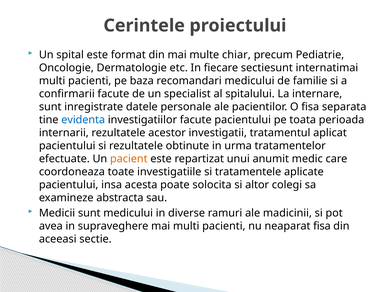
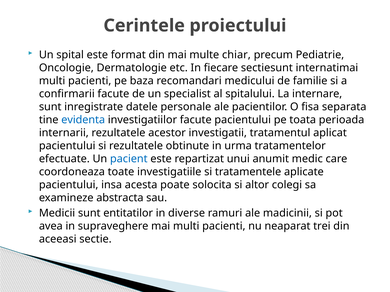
pacient colour: orange -> blue (129, 159)
sunt medicului: medicului -> entitatilor (128, 213)
neaparat fisa: fisa -> trei (322, 226)
